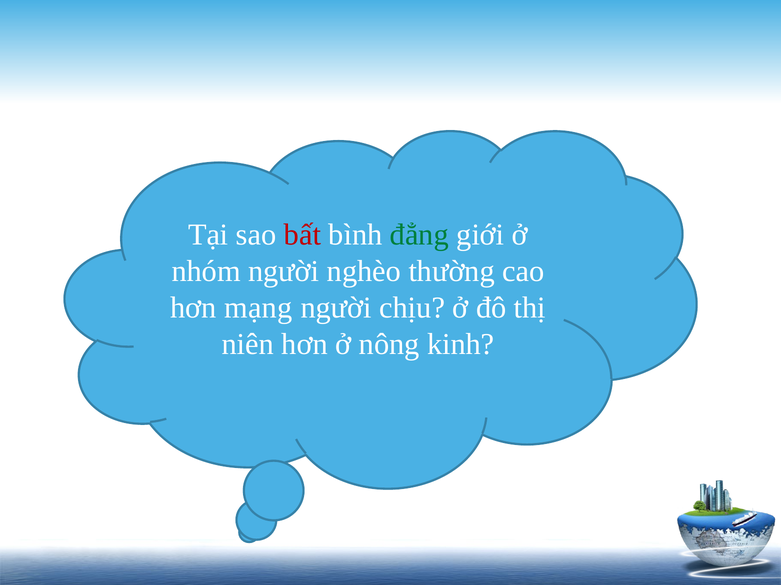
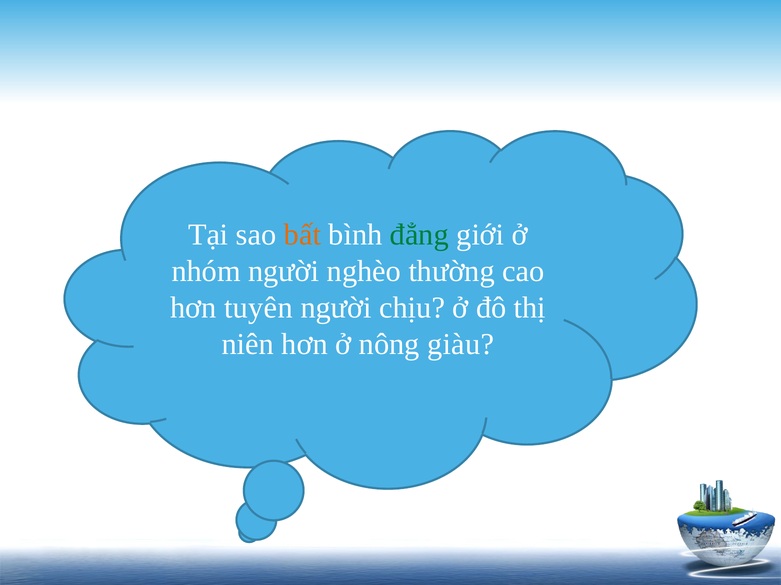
bất colour: red -> orange (302, 235)
mạng: mạng -> tuyên (258, 308)
kinh: kinh -> giàu (461, 345)
